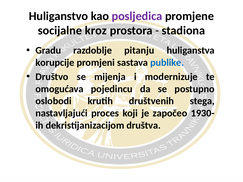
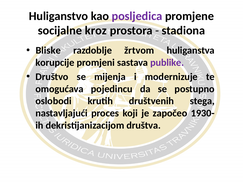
Gradu: Gradu -> Bliske (48, 51)
pitanju: pitanju -> žrtvom (139, 51)
publike colour: blue -> purple (167, 63)
